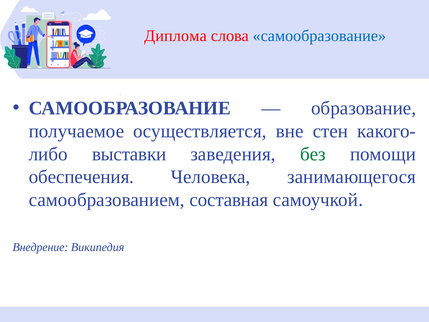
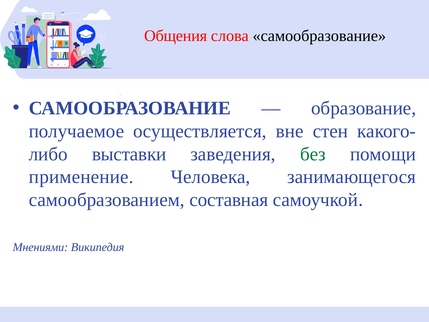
Диплома: Диплома -> Общения (176, 36)
самообразование colour: blue -> black (319, 36)
обеспечения: обеспечения -> применение (81, 177)
Внедрение: Внедрение -> Мнениями (40, 247)
